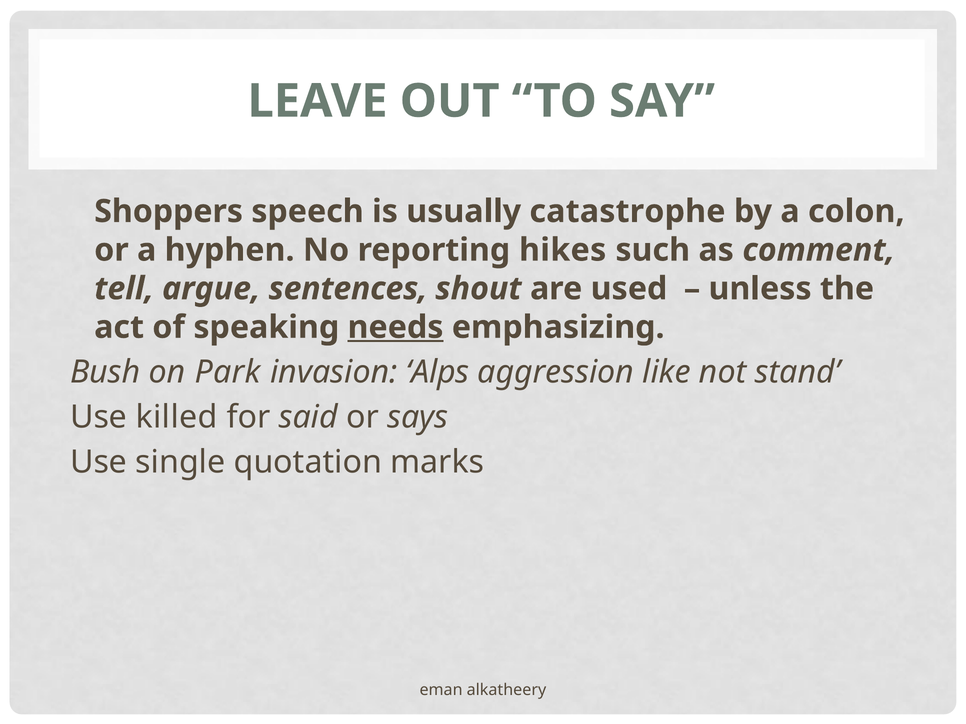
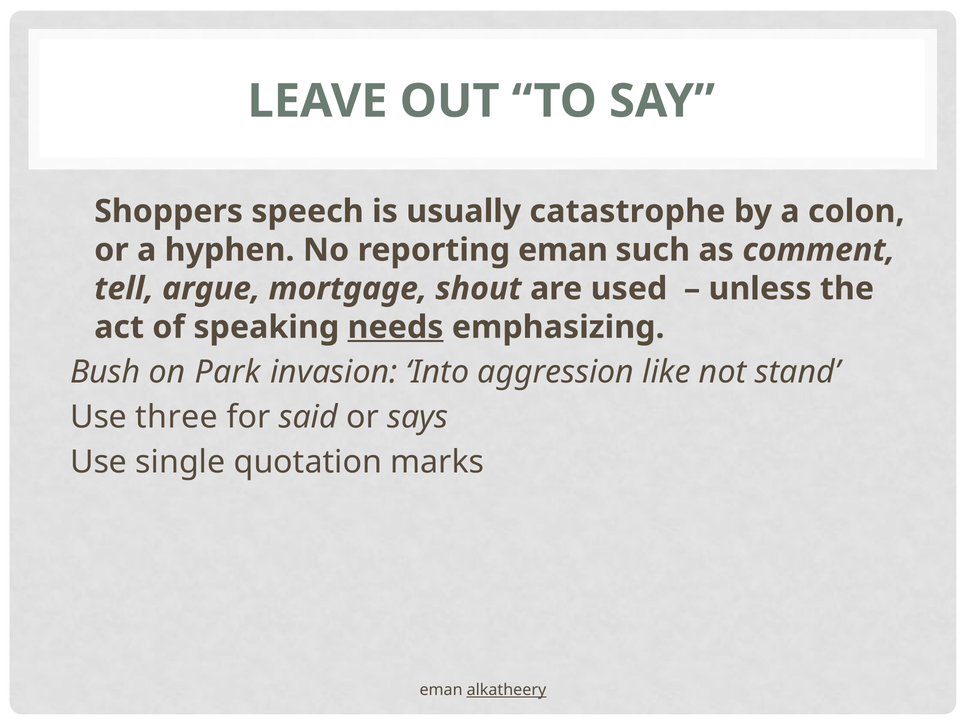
reporting hikes: hikes -> eman (563, 250)
sentences: sentences -> mortgage (348, 289)
Alps: Alps -> Into (438, 373)
killed: killed -> three (177, 418)
alkatheery underline: none -> present (506, 691)
